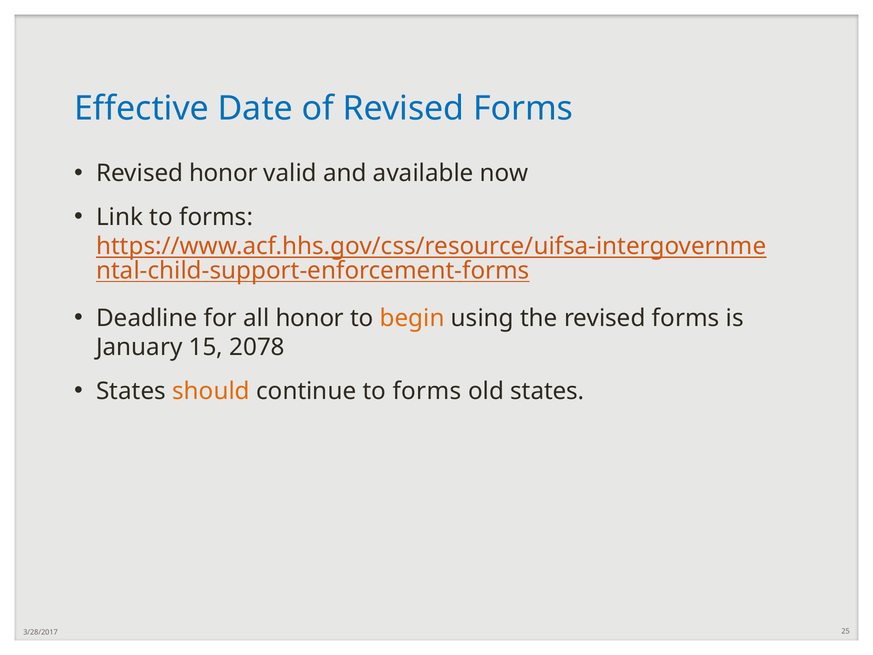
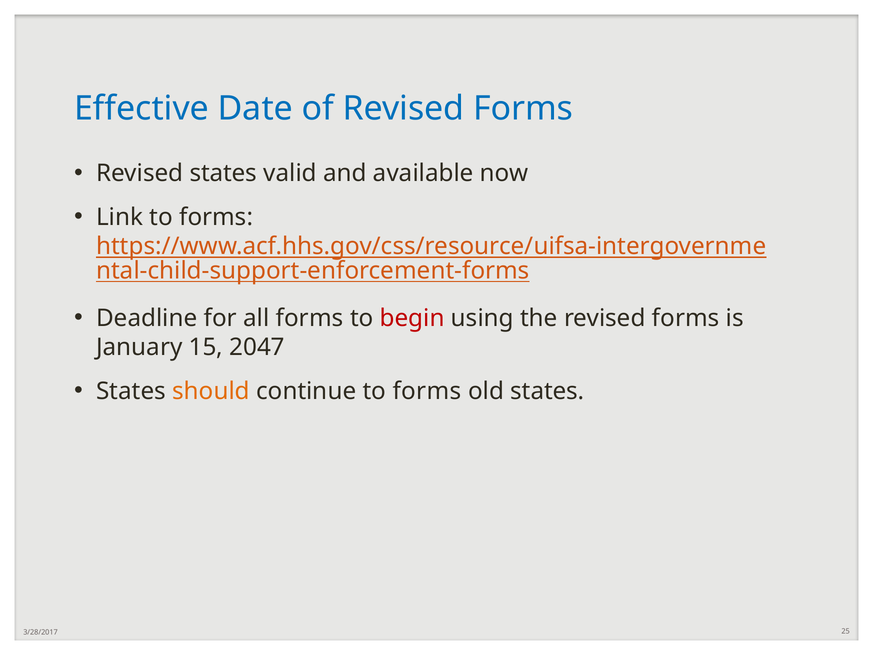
Revised honor: honor -> states (223, 173)
all honor: honor -> forms (310, 318)
begin colour: orange -> red (412, 318)
2078: 2078 -> 2047 (257, 347)
